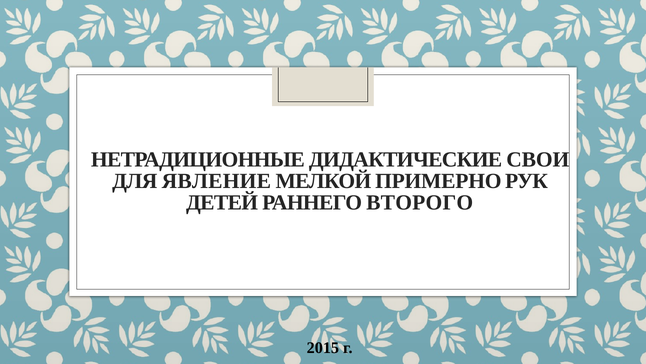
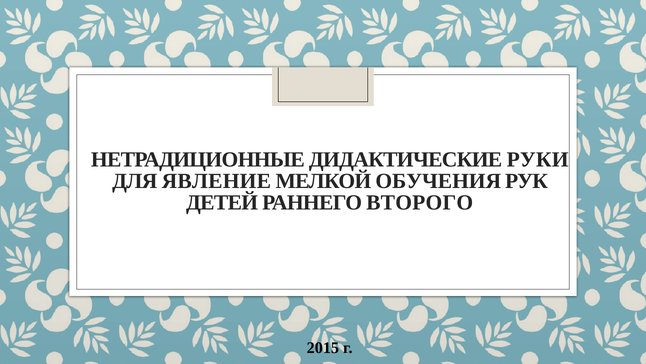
СВОИ: СВОИ -> РУКИ (538, 159)
ПРИМЕРНО: ПРИМЕРНО -> ОБУЧЕНИЯ (438, 181)
